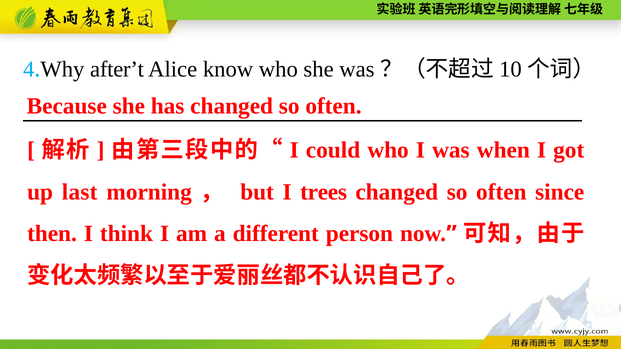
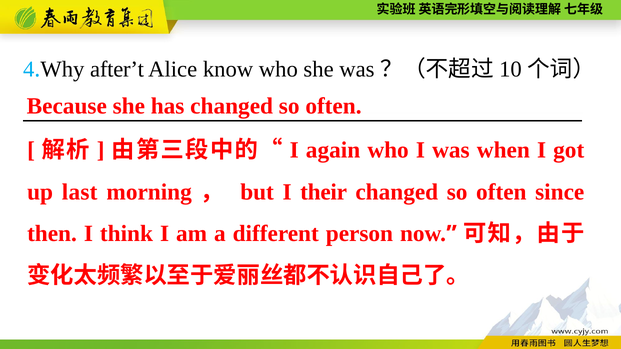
could: could -> again (333, 150)
trees: trees -> their (324, 192)
